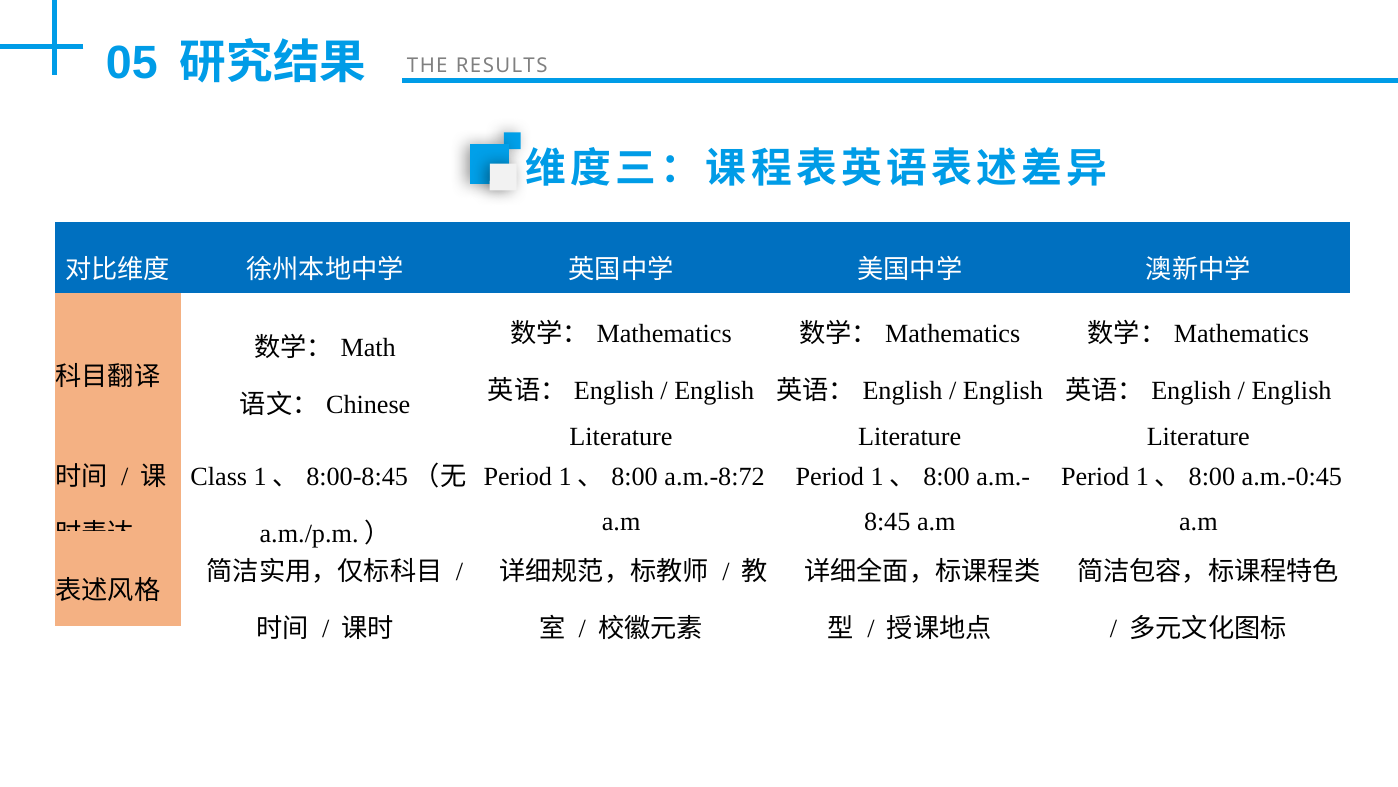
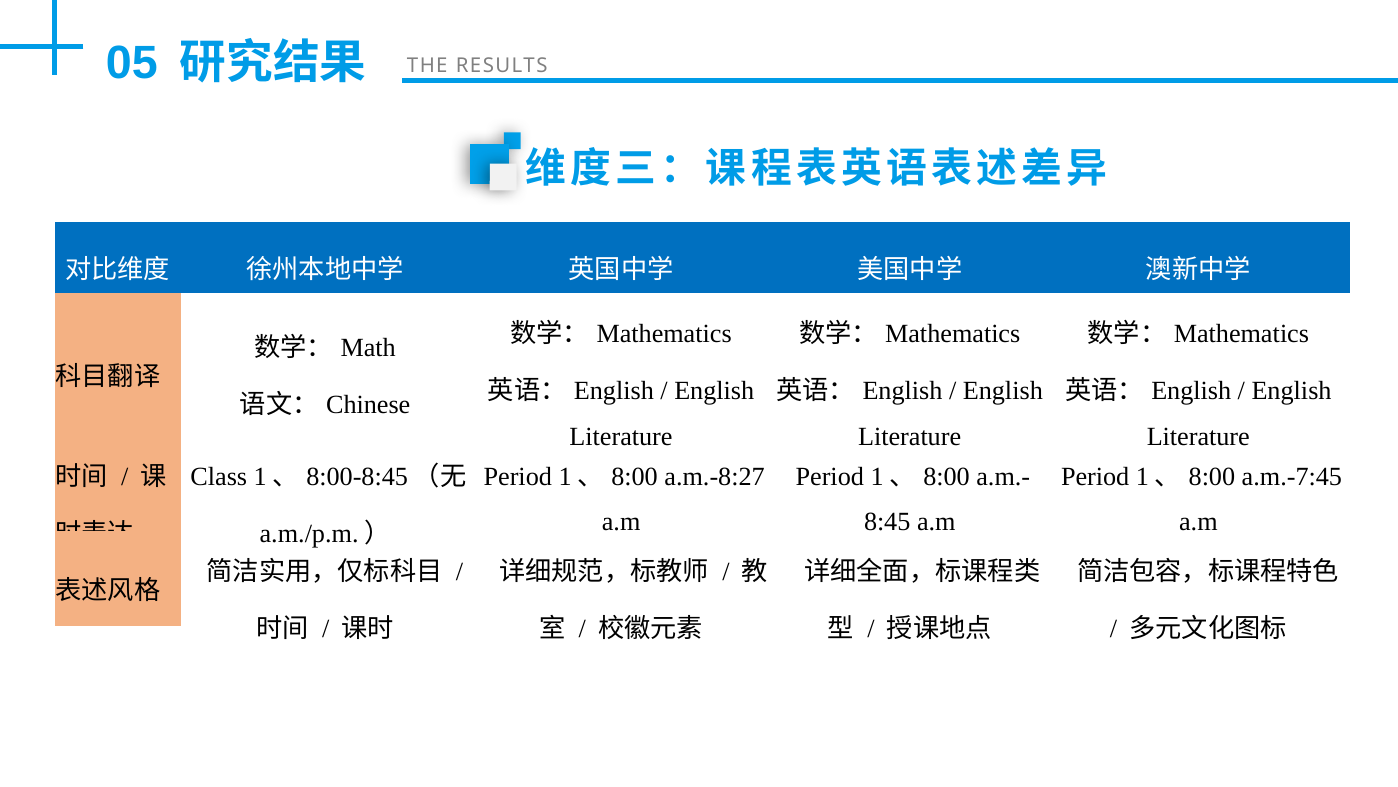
a.m.-8:72: a.m.-8:72 -> a.m.-8:27 (715, 476)
a.m.-0:45: a.m.-0:45 -> a.m.-7:45 (1292, 476)
